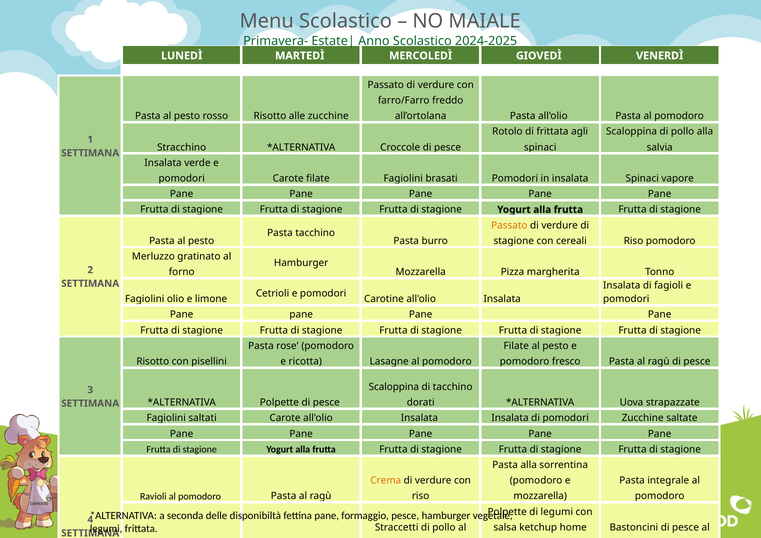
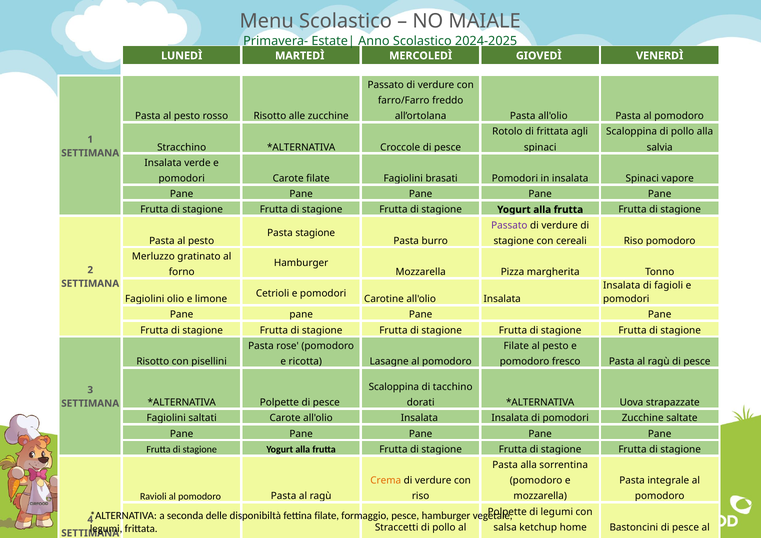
Passato colour: orange -> purple (509, 225)
Pasta tacchino: tacchino -> stagione (315, 233)
fettina pane: pane -> filate (327, 516)
